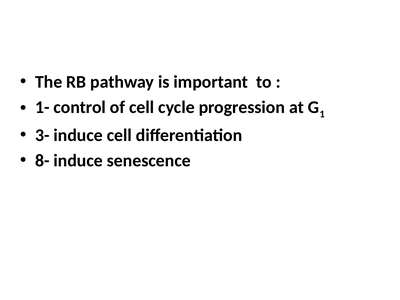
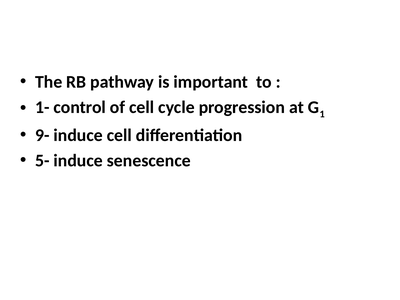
3-: 3- -> 9- (42, 135)
8-: 8- -> 5- (42, 161)
